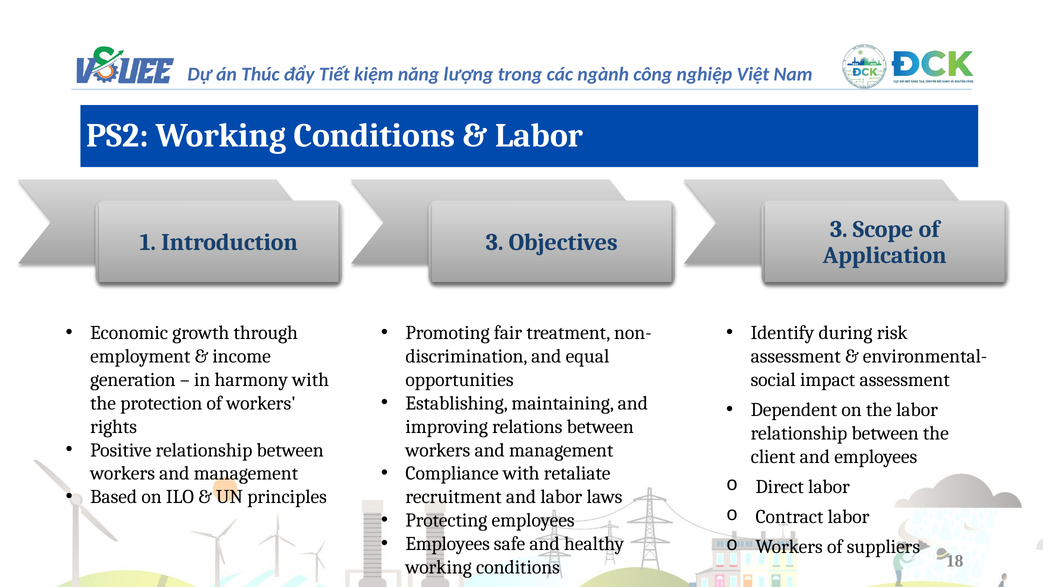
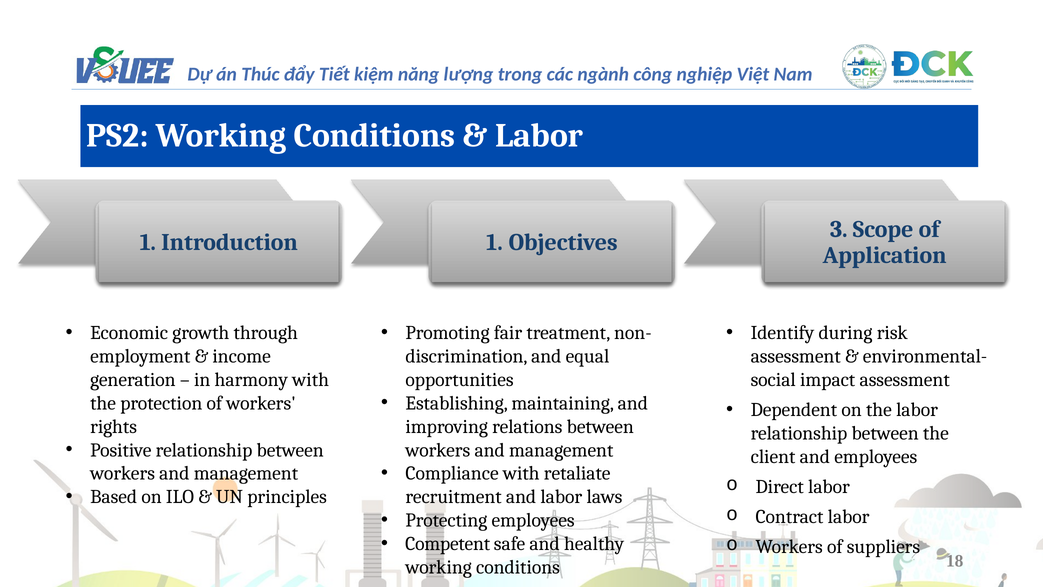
Introduction 3: 3 -> 1 (494, 242)
Employees: Employees -> Competent (448, 544)
